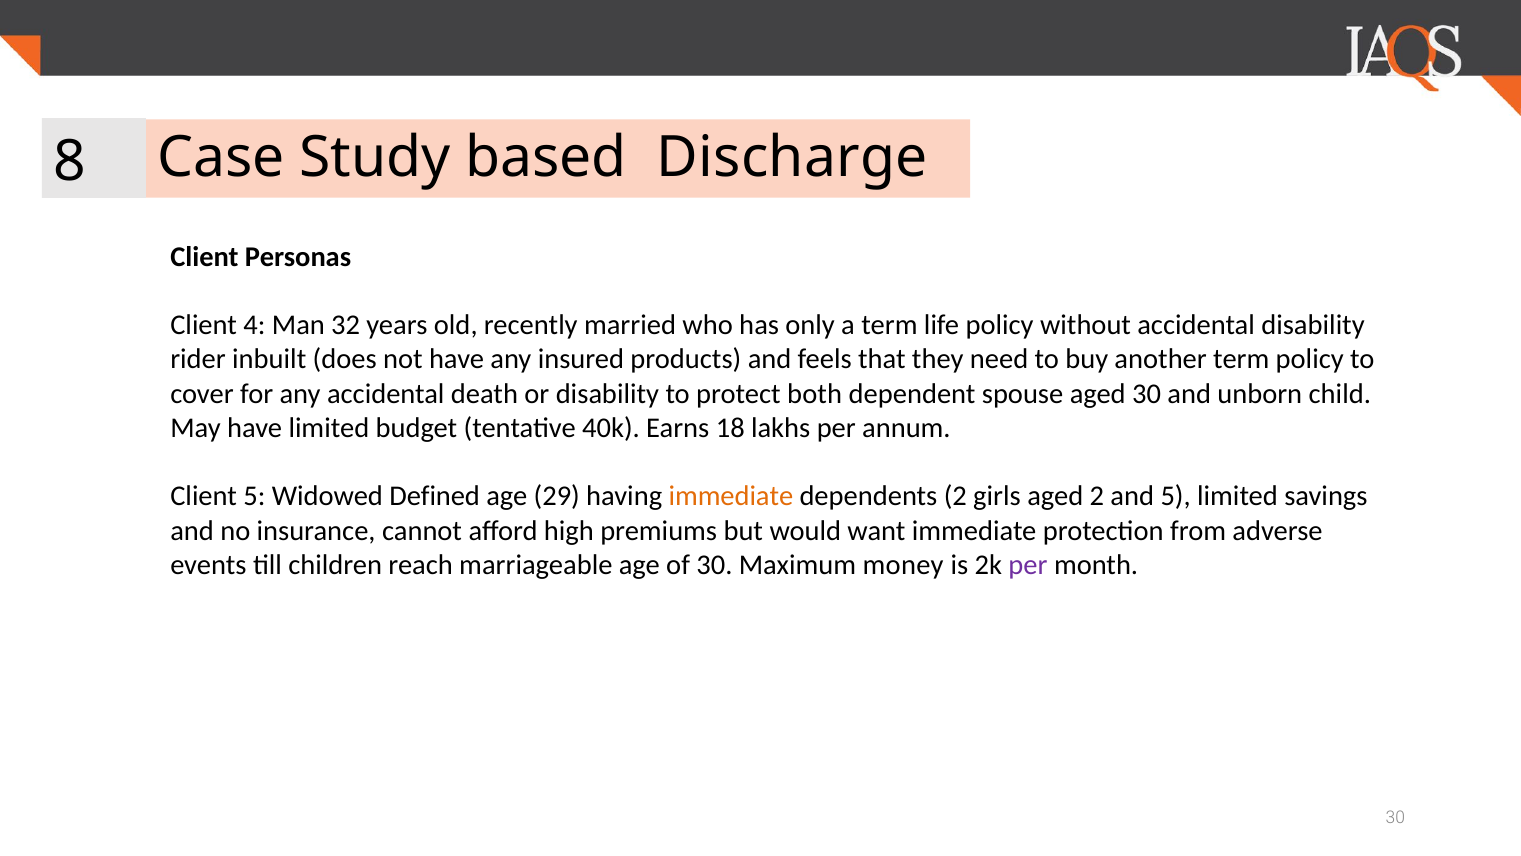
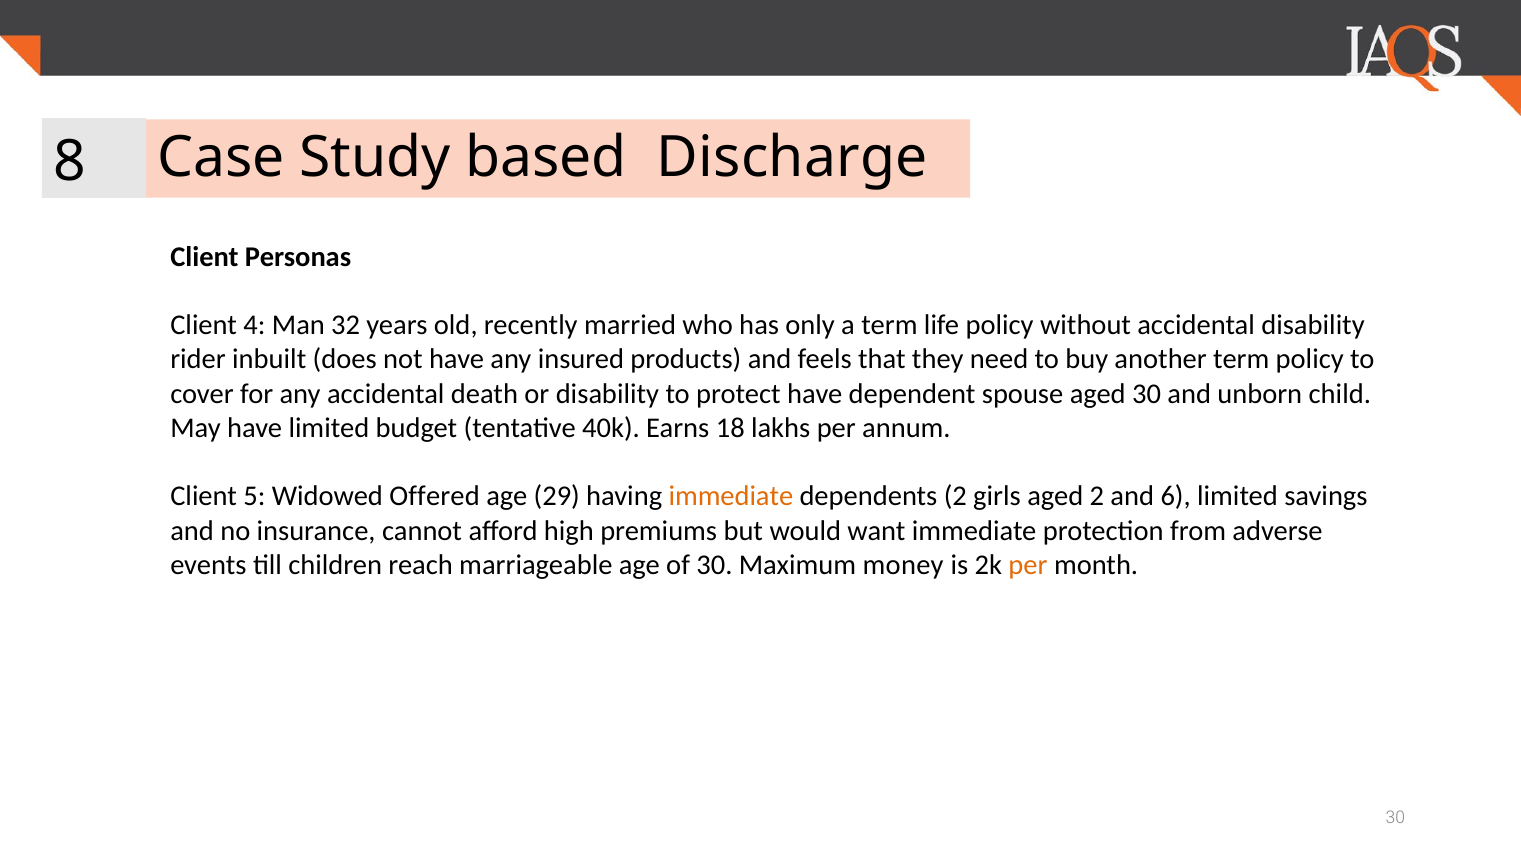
protect both: both -> have (815, 394)
Defined: Defined -> Offered (435, 496)
and 5: 5 -> 6 (1176, 496)
per colour: purple -> orange (1028, 565)
